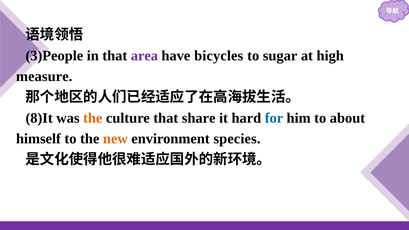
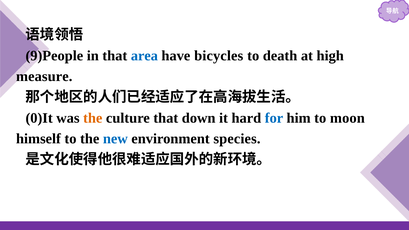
3)People: 3)People -> 9)People (54, 56)
area colour: purple -> blue (144, 56)
sugar: sugar -> death (280, 56)
8)It: 8)It -> 0)It (39, 118)
share: share -> down (199, 118)
about: about -> moon (347, 118)
new colour: orange -> blue (115, 139)
